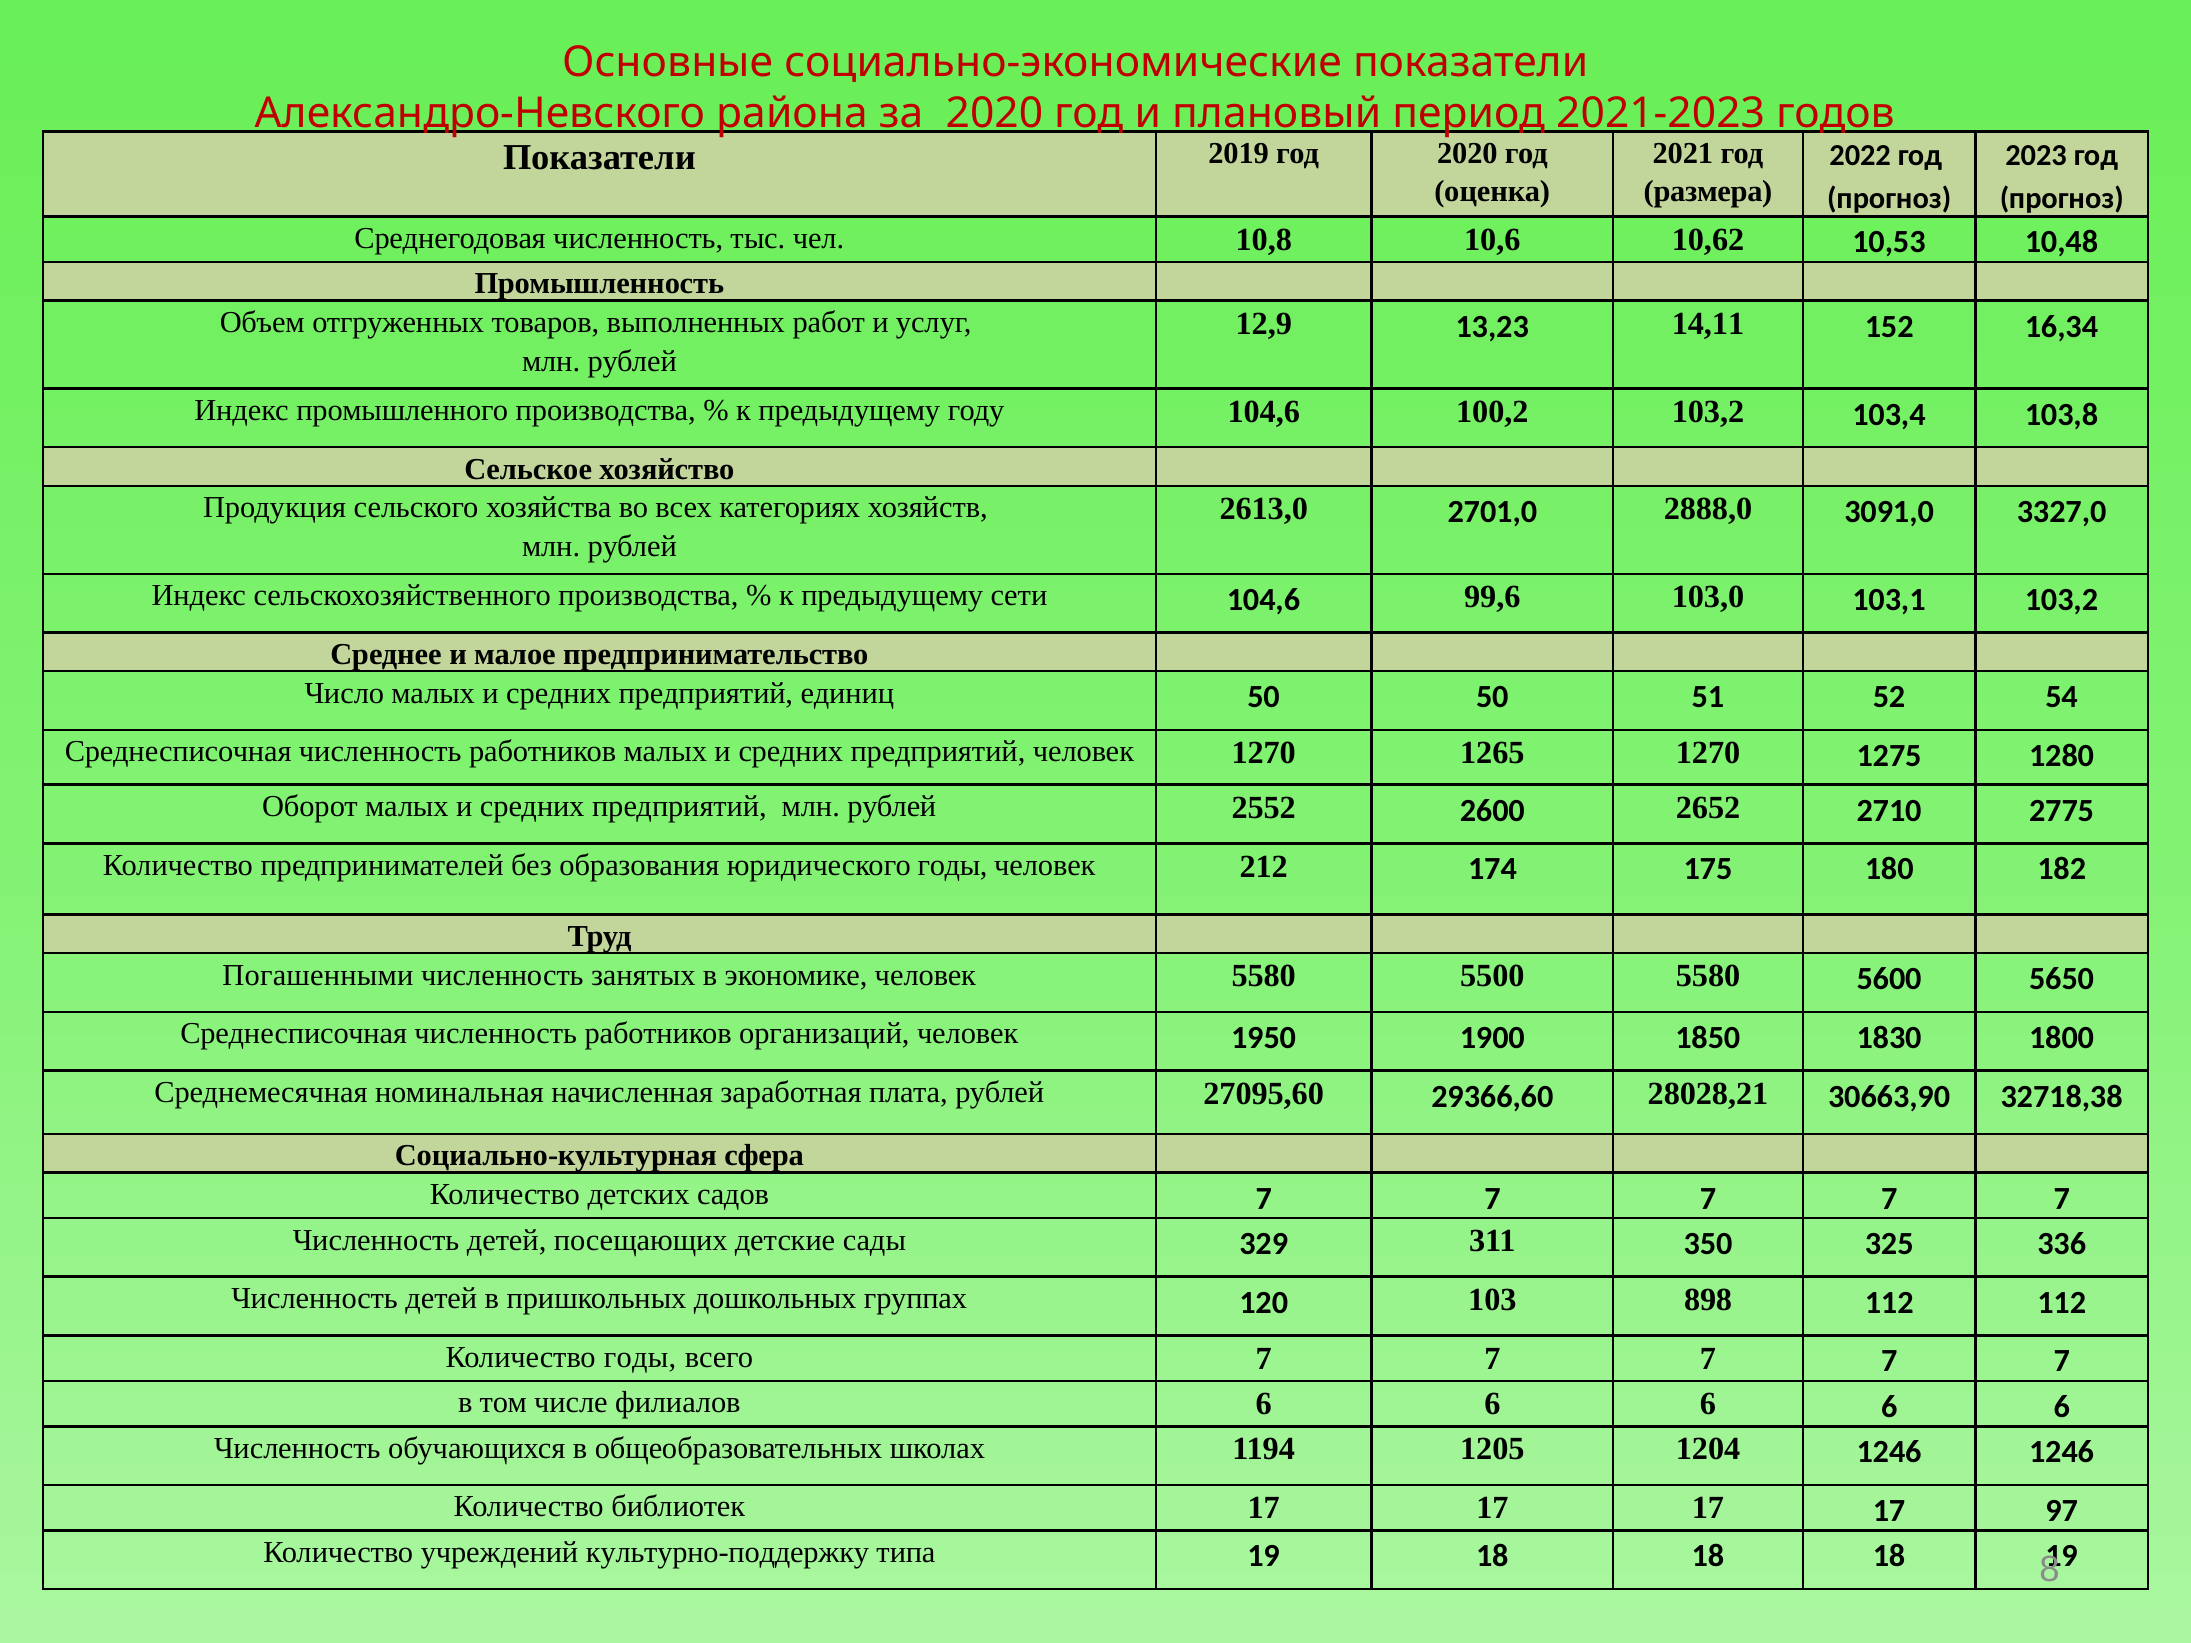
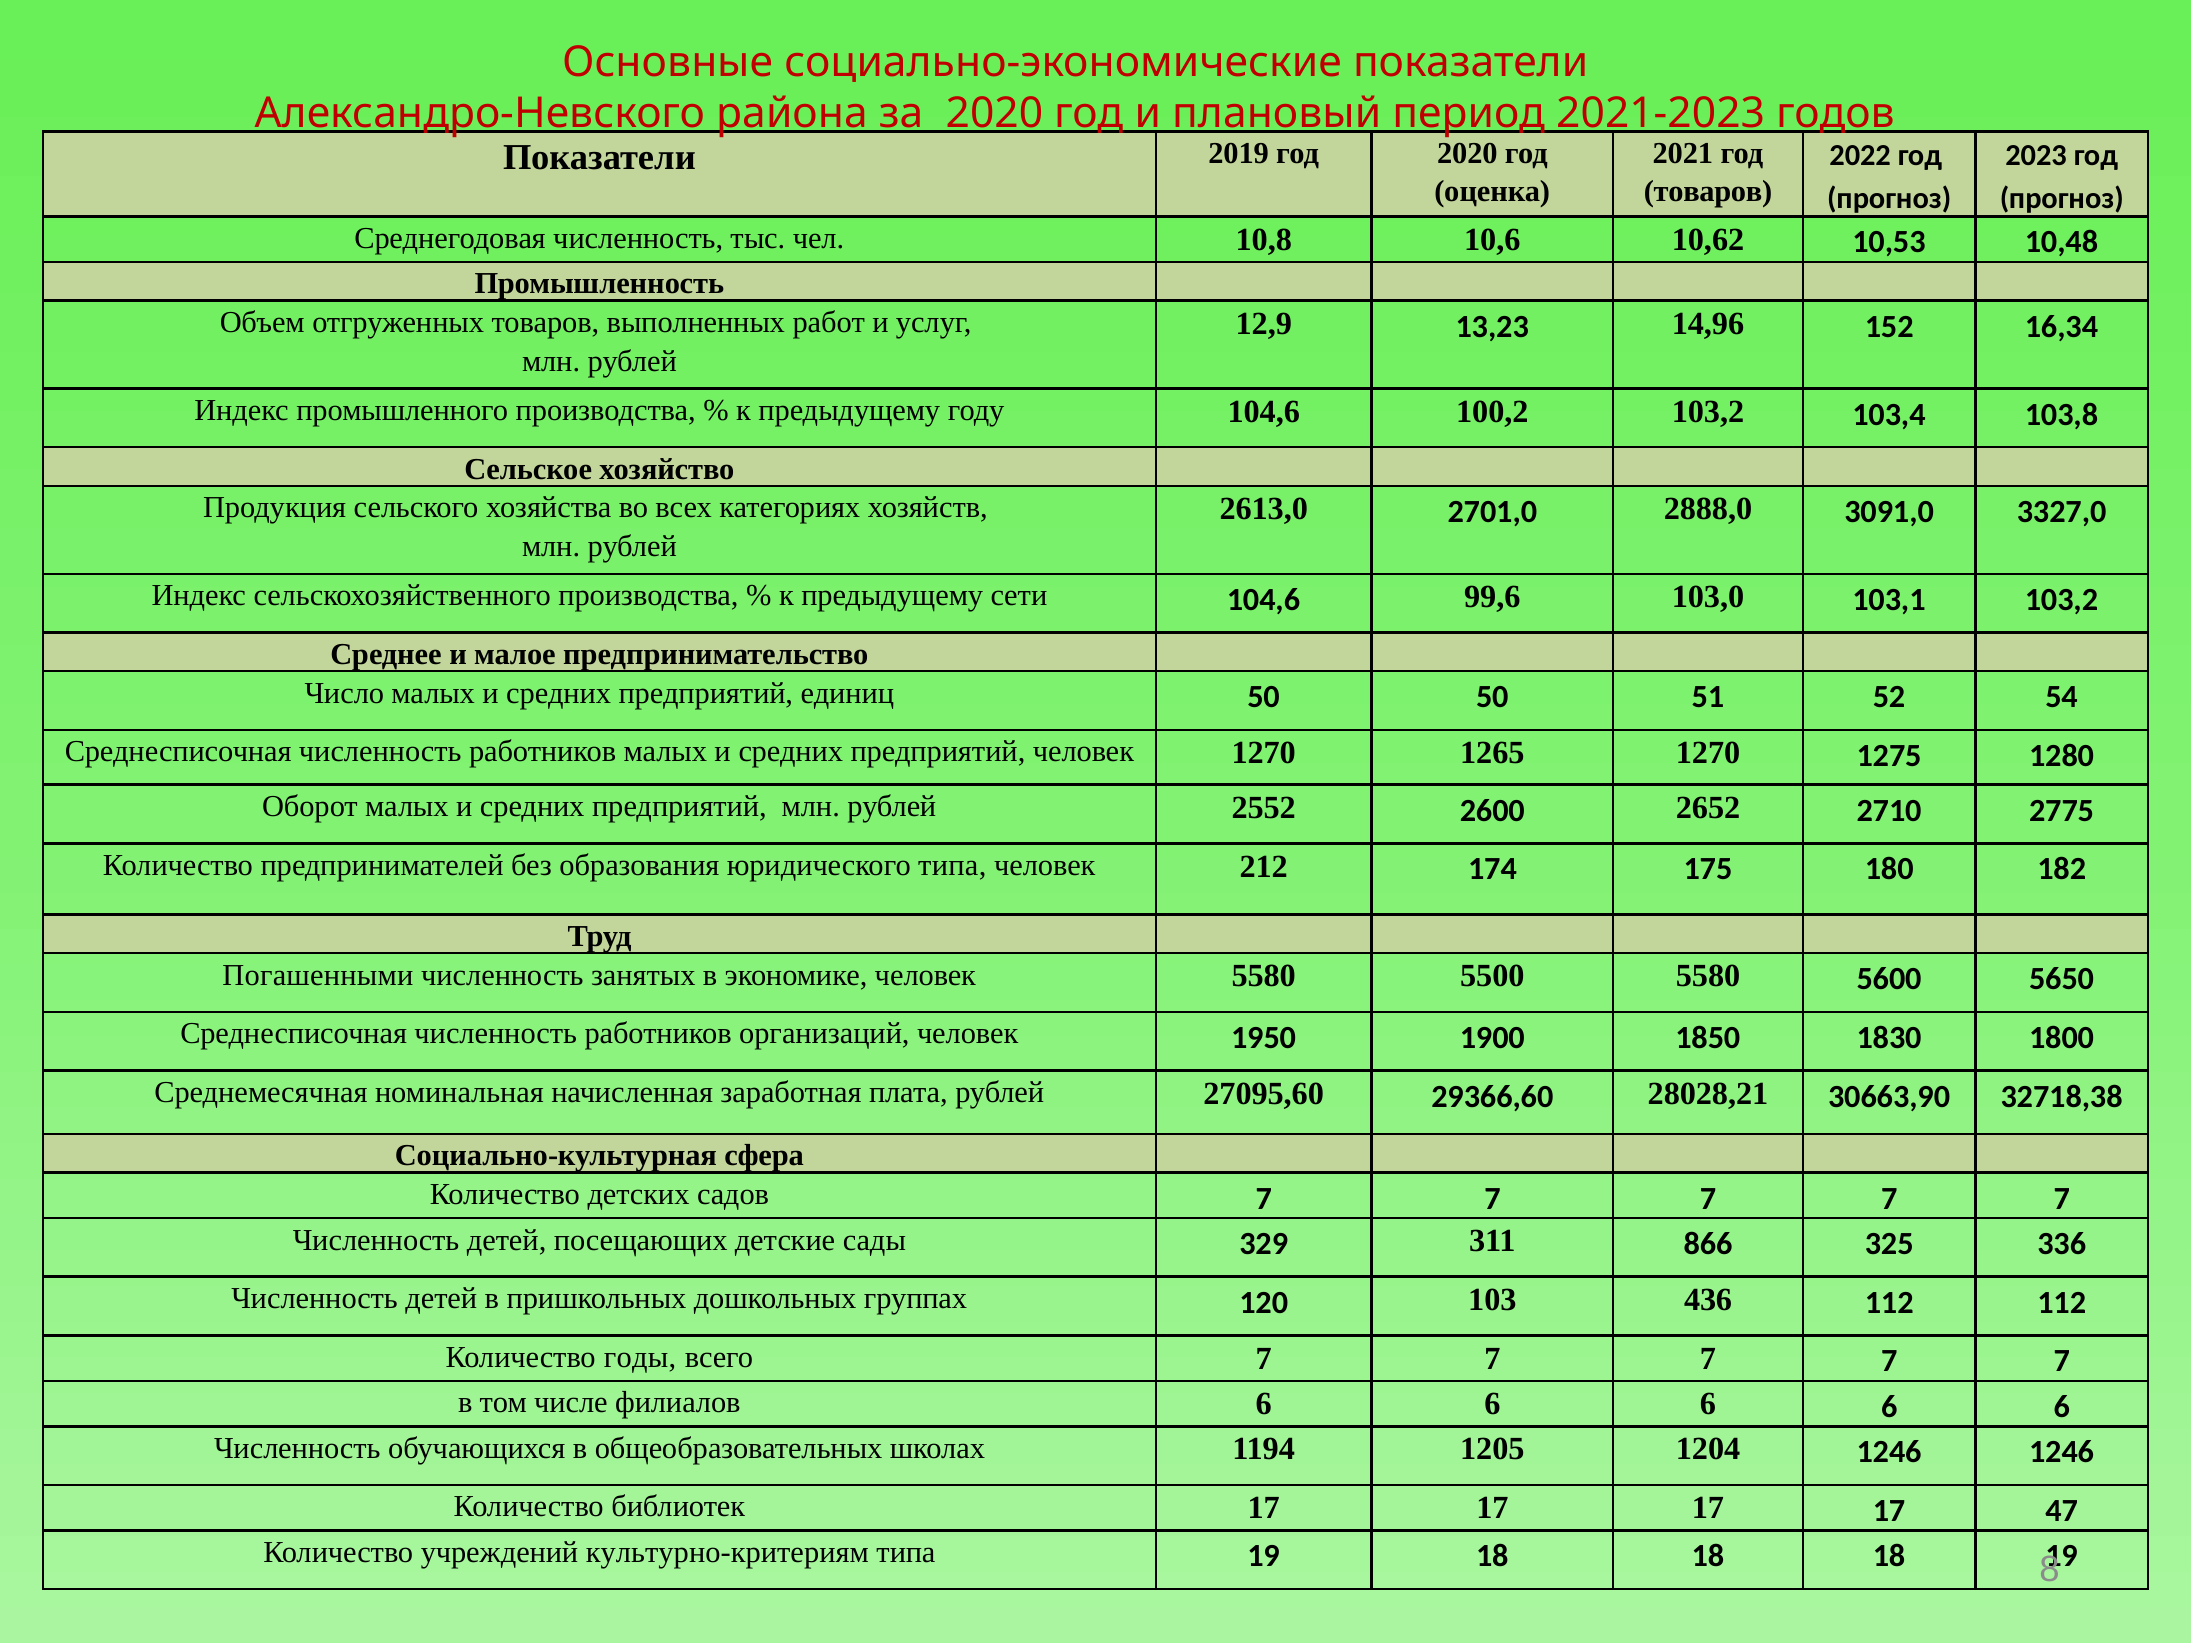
размера: размера -> товаров (1708, 192)
14,11: 14,11 -> 14,96 (1708, 324)
юридического годы: годы -> типа (952, 865)
350: 350 -> 866 (1708, 1244)
898: 898 -> 436 (1708, 1300)
97: 97 -> 47 (2062, 1511)
культурно-поддержку: культурно-поддержку -> культурно-критериям (727, 1553)
